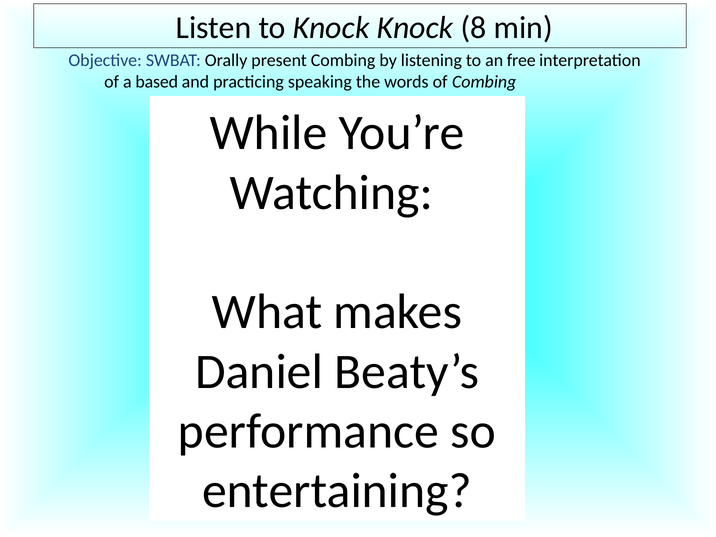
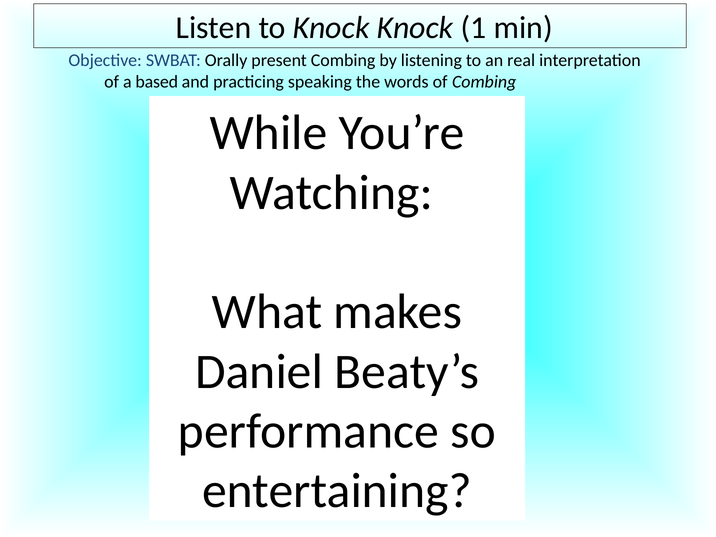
8: 8 -> 1 (474, 28)
free: free -> real (521, 60)
